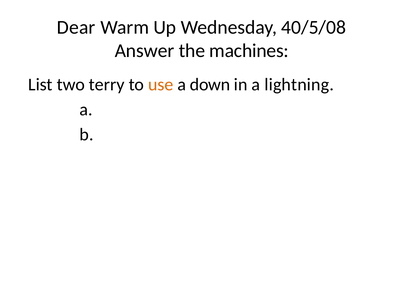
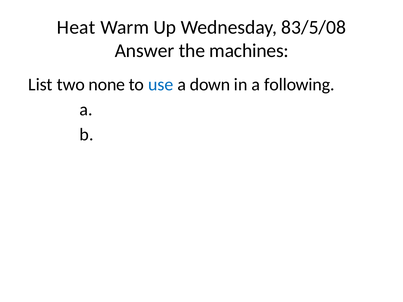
Dear: Dear -> Heat (76, 27)
40/5/08: 40/5/08 -> 83/5/08 (314, 27)
terry: terry -> none (107, 85)
use colour: orange -> blue (161, 85)
lightning: lightning -> following (299, 85)
